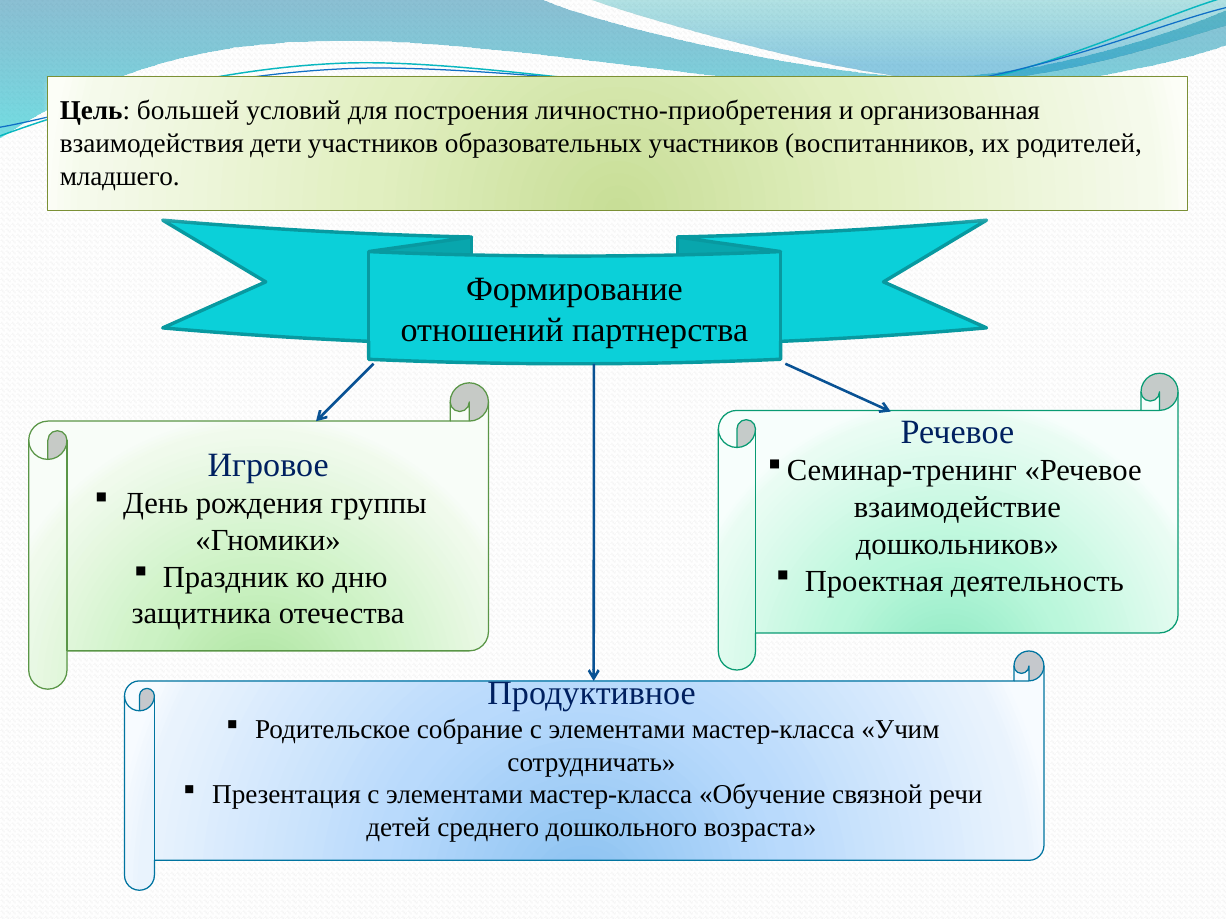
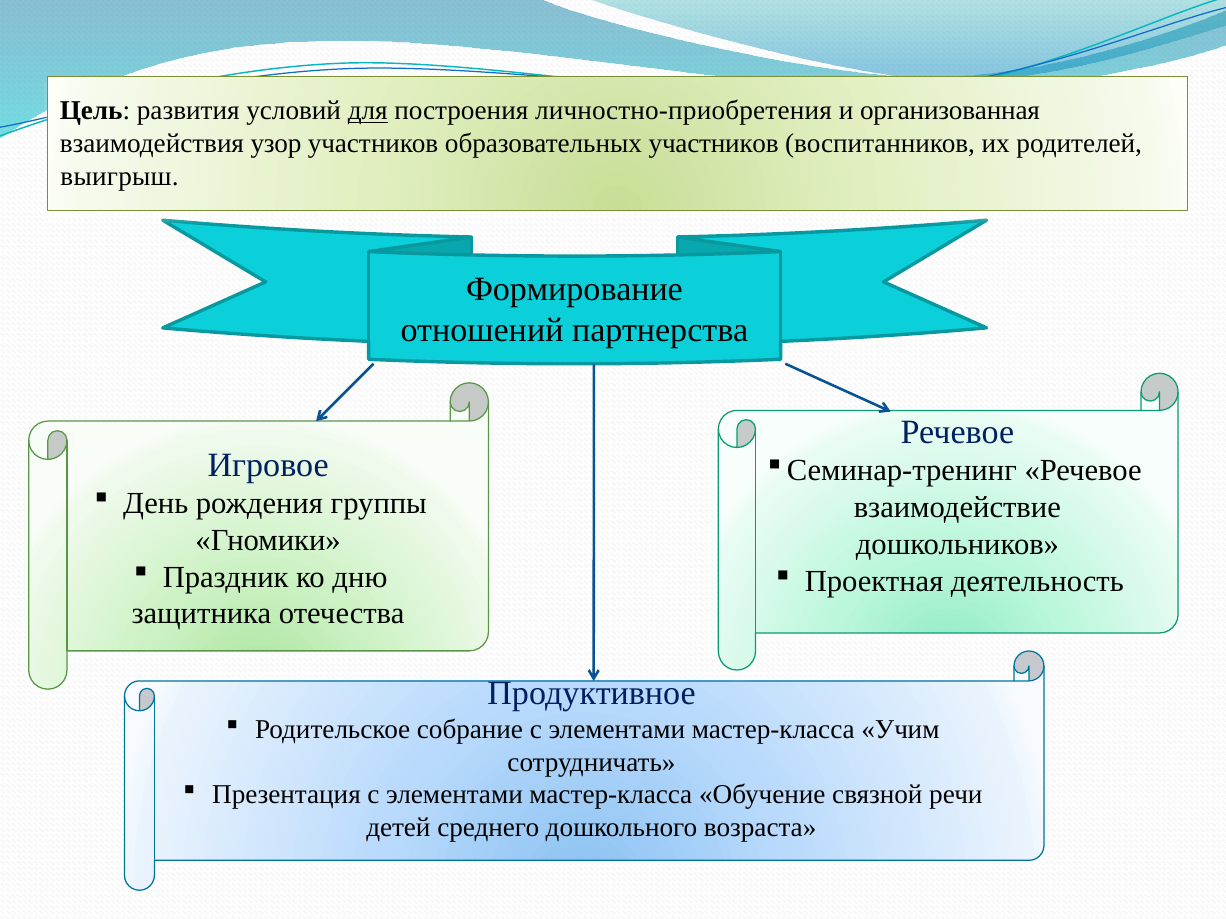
большей: большей -> развития (188, 111)
для underline: none -> present (368, 111)
дети: дети -> узор (276, 143)
младшего: младшего -> выигрыш (120, 176)
